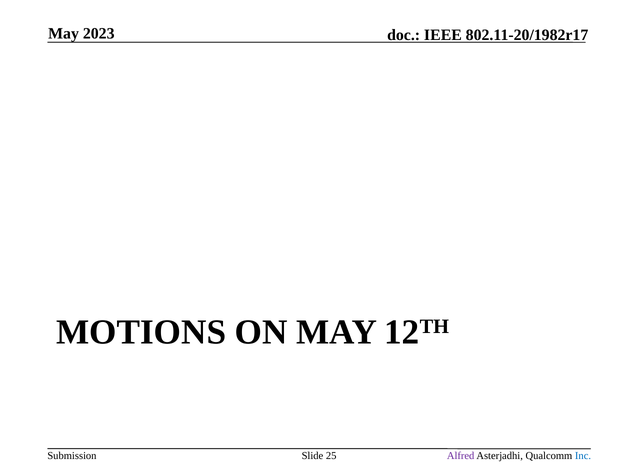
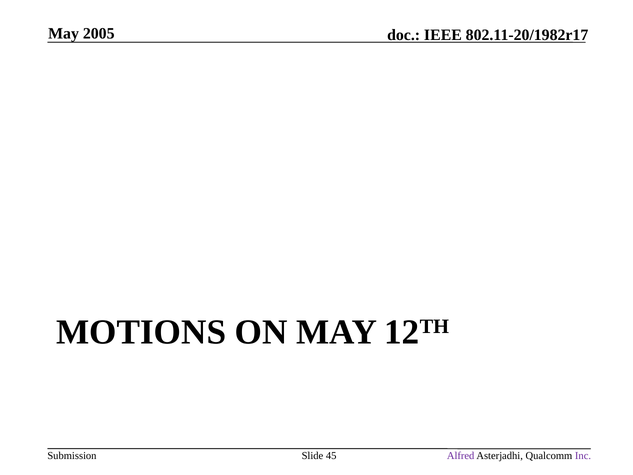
2023: 2023 -> 2005 (99, 34)
25: 25 -> 45 (331, 455)
Inc colour: blue -> purple (583, 455)
